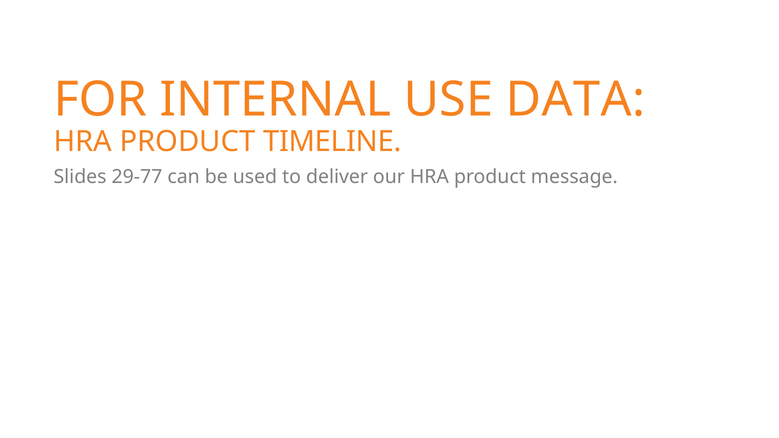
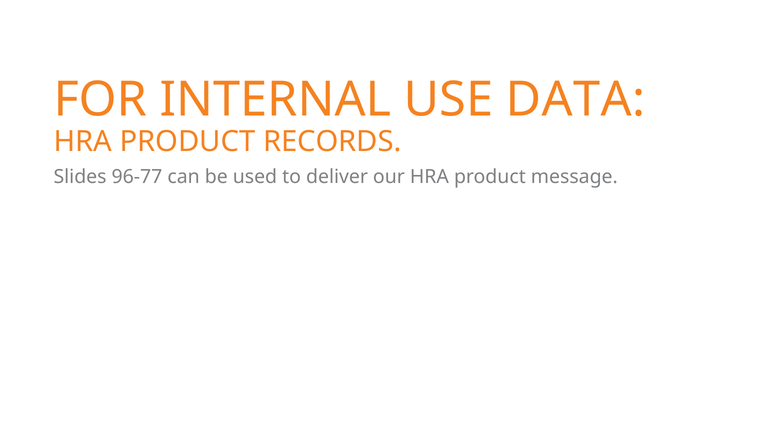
TIMELINE: TIMELINE -> RECORDS (332, 142)
29-77: 29-77 -> 96-77 (137, 177)
